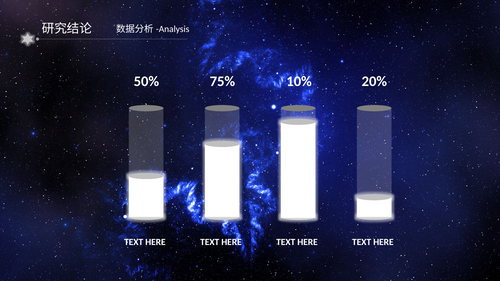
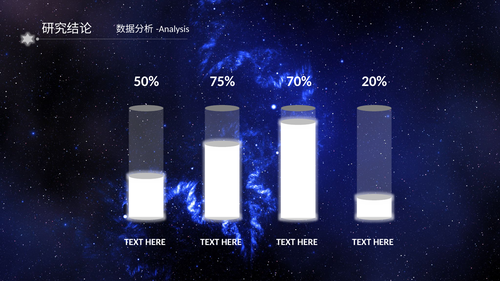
10%: 10% -> 70% (299, 82)
